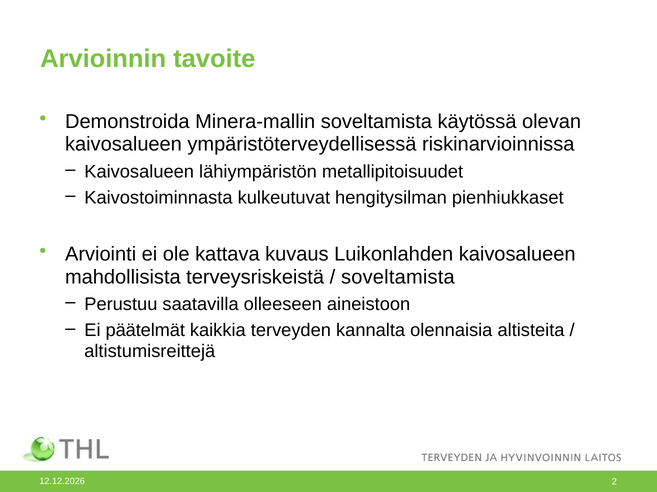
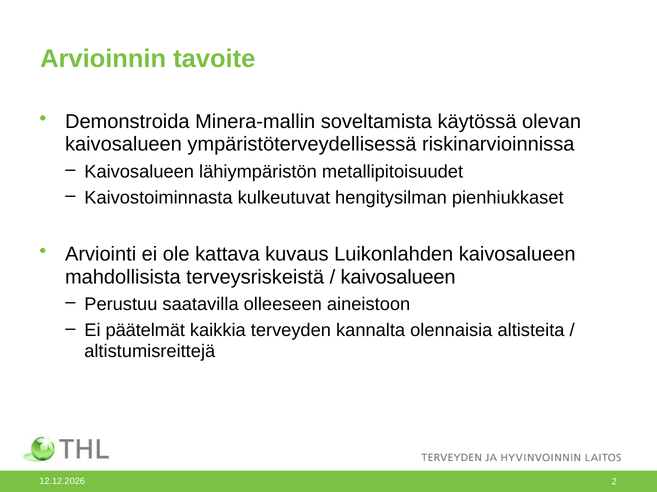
soveltamista: soveltamista -> kaivosalueen (398, 277)
